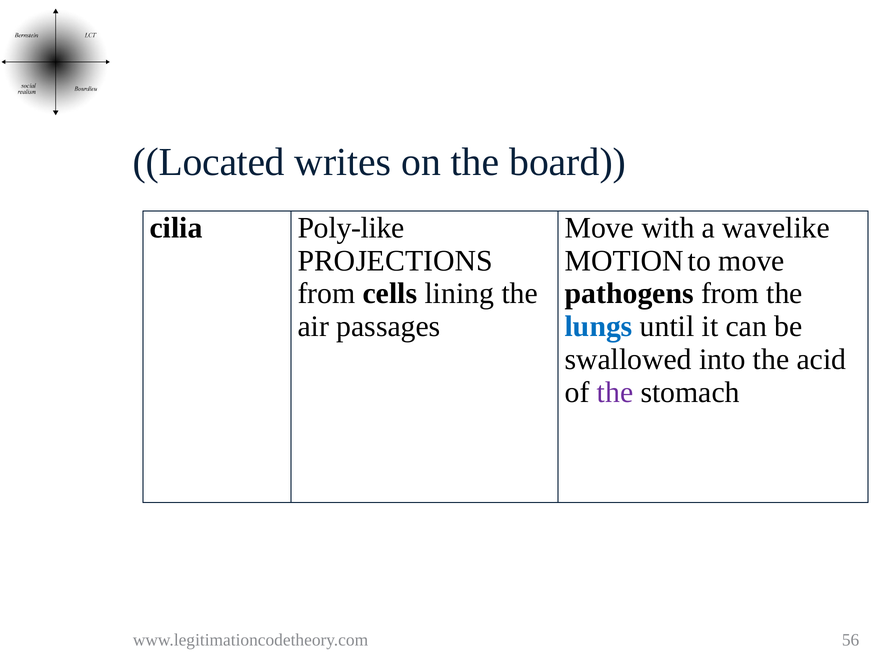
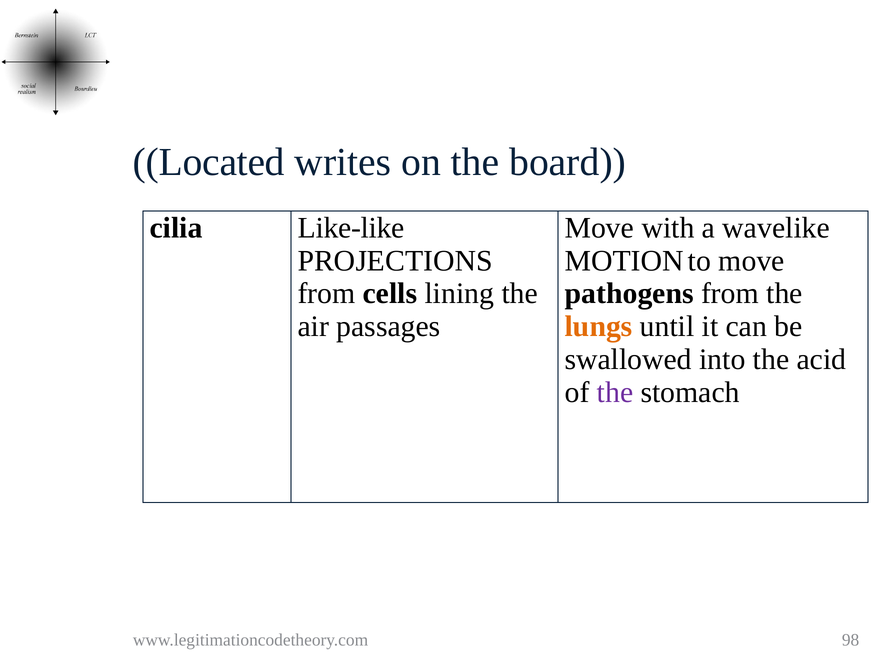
Poly-like: Poly-like -> Like-like (351, 228)
lungs colour: blue -> orange (599, 326)
56: 56 -> 98 (851, 640)
